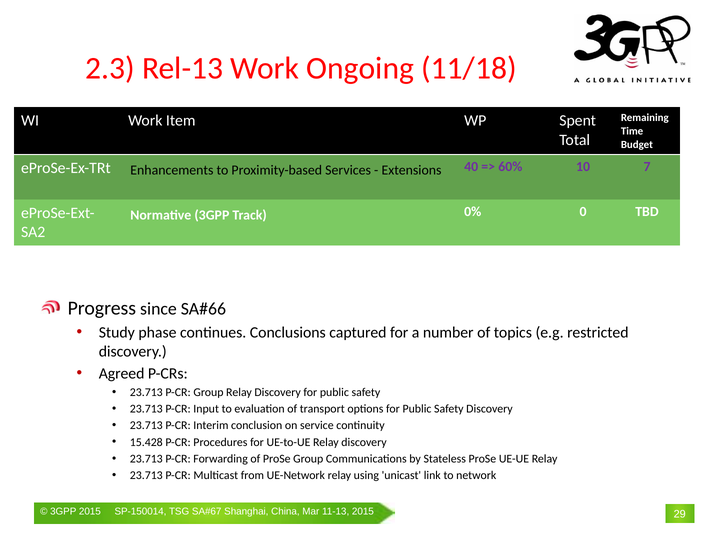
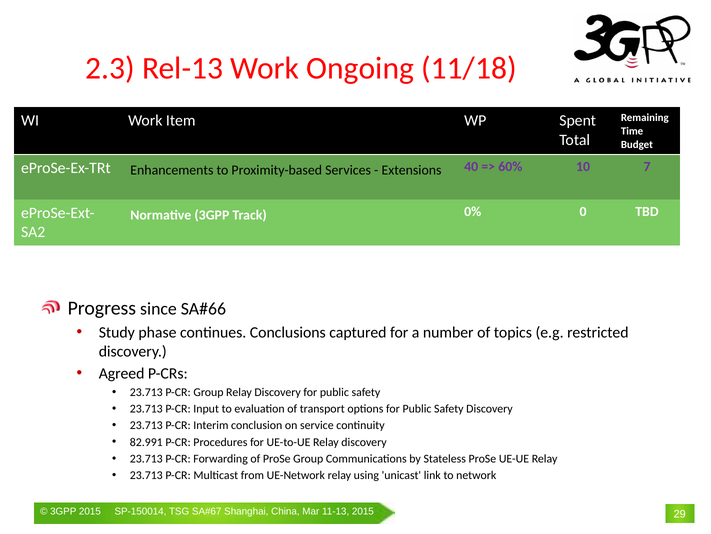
15.428: 15.428 -> 82.991 (146, 442)
